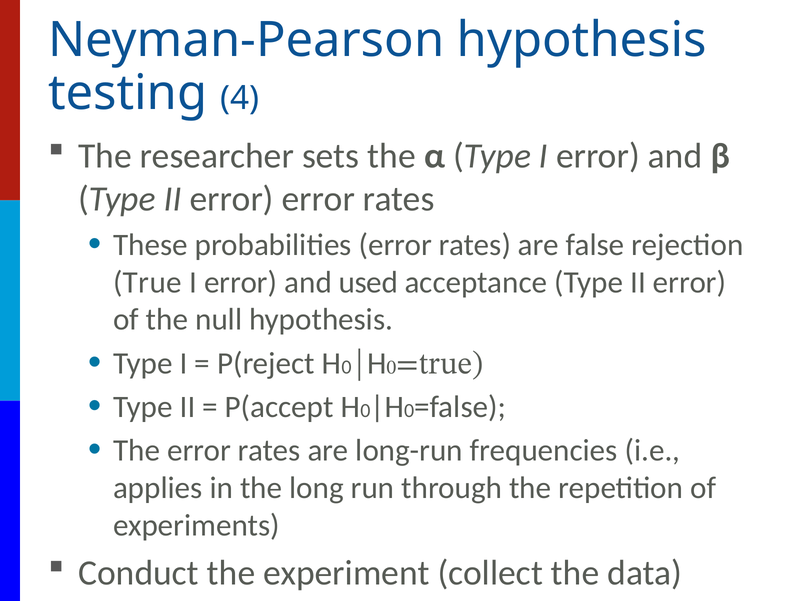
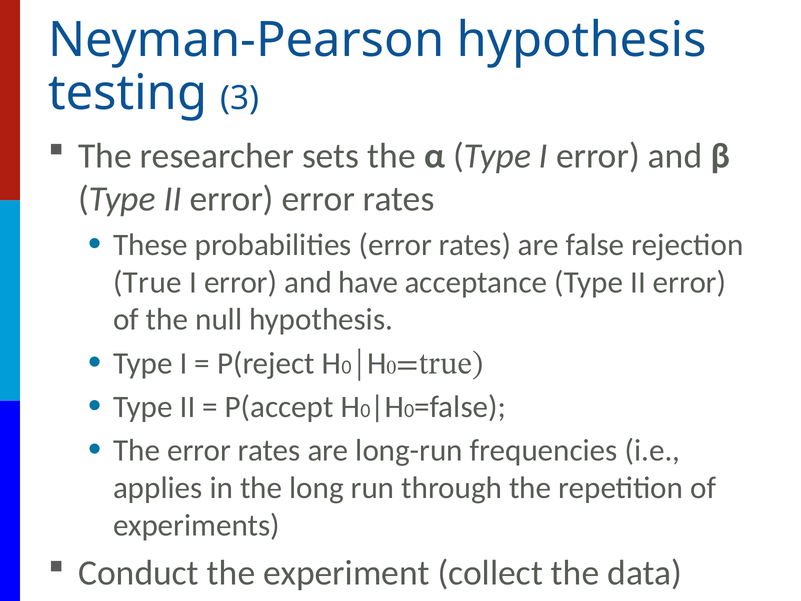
4: 4 -> 3 (240, 98)
used: used -> have (368, 282)
